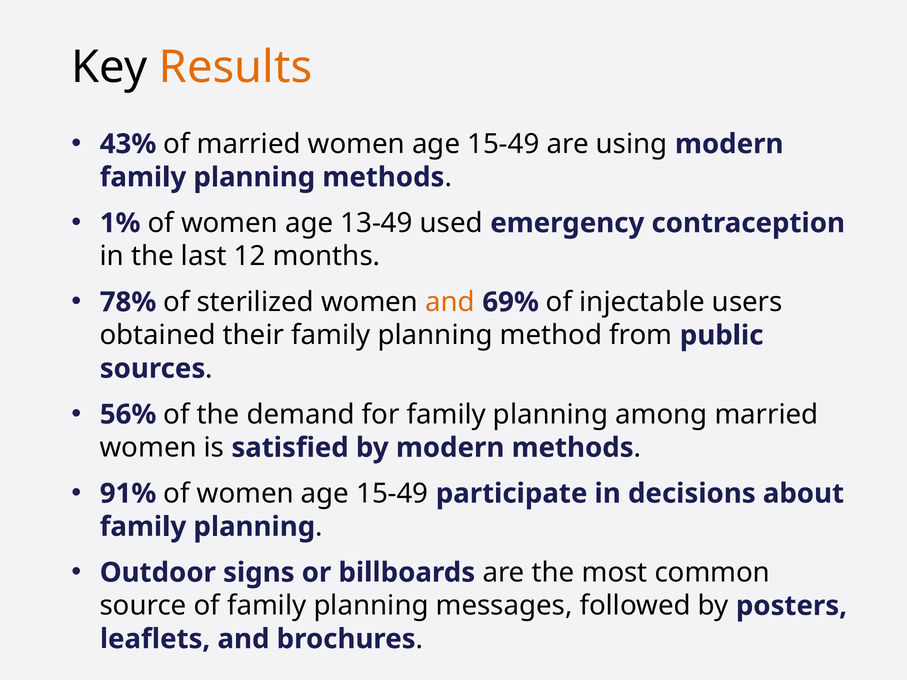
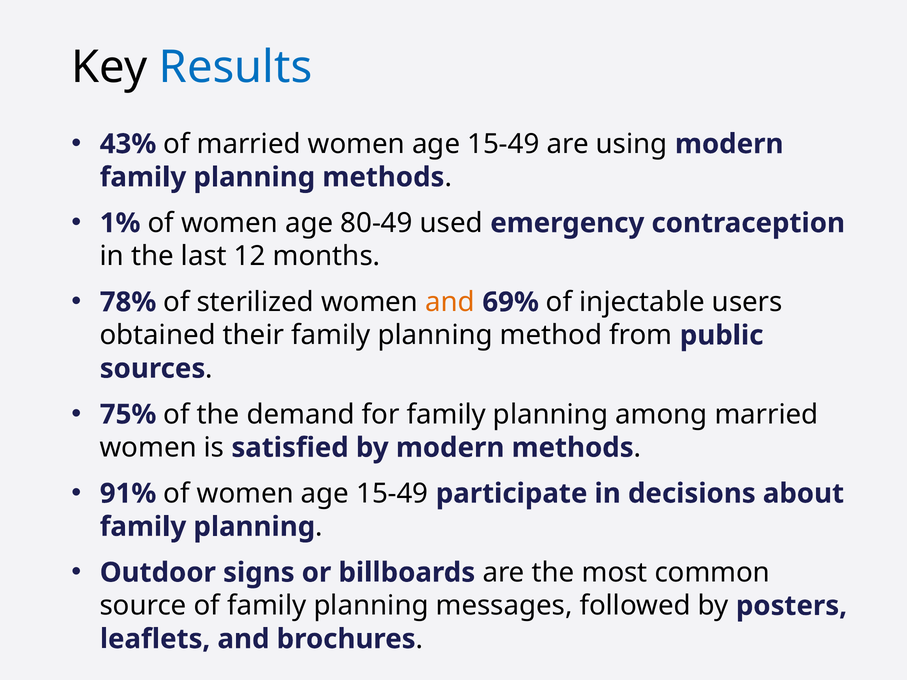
Results colour: orange -> blue (236, 67)
13-49: 13-49 -> 80-49 (377, 223)
56%: 56% -> 75% (128, 415)
